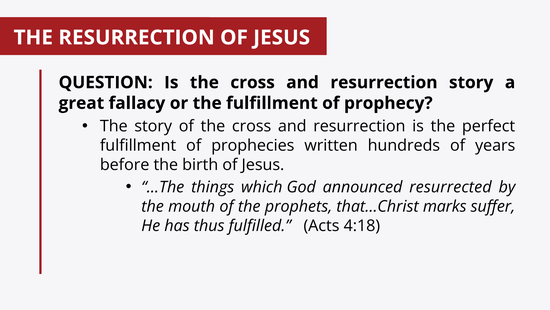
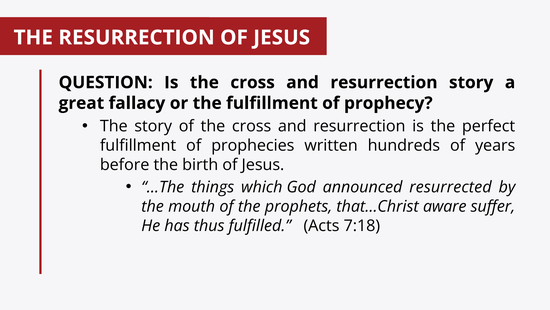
marks: marks -> aware (445, 207)
4:18: 4:18 -> 7:18 (362, 226)
